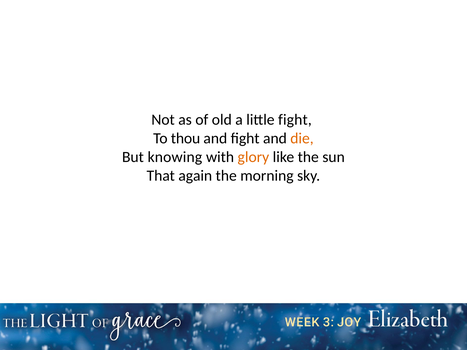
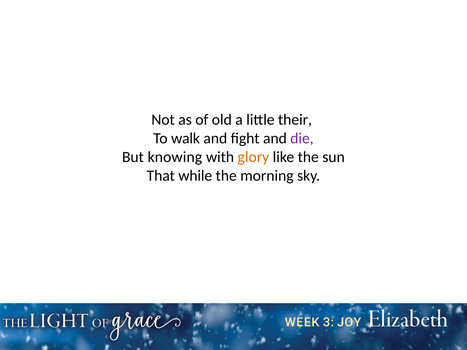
little fight: fight -> their (295, 120)
thou: thou -> walk (186, 138)
die colour: orange -> purple (302, 138)
again: again -> while (195, 176)
